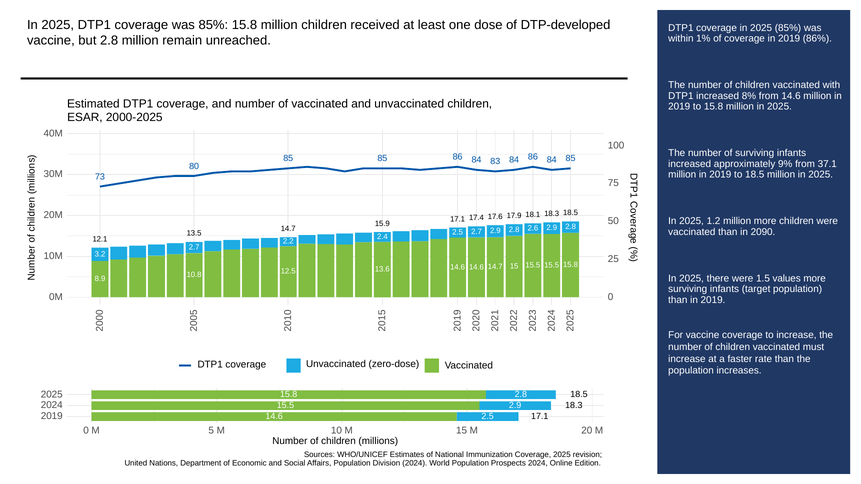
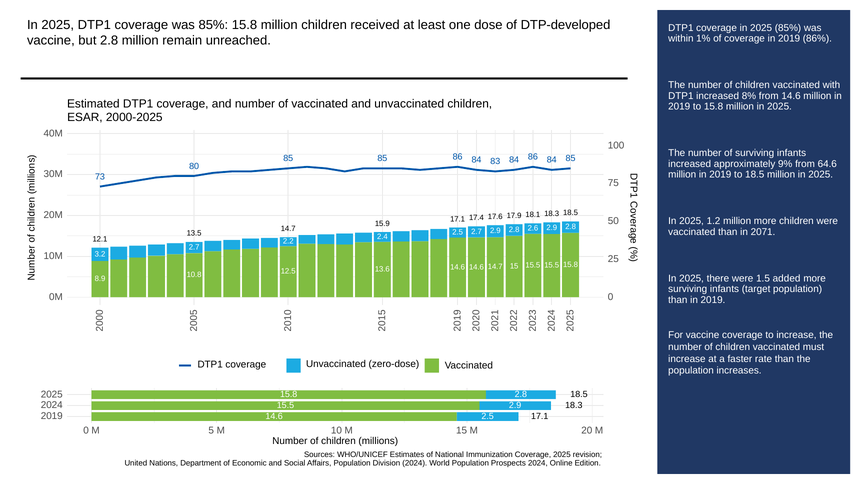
37.1: 37.1 -> 64.6 (827, 164)
2090: 2090 -> 2071 (763, 232)
values: values -> added (787, 279)
